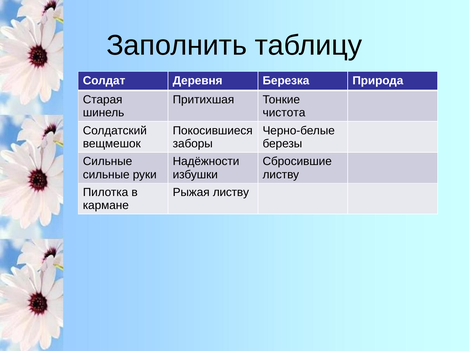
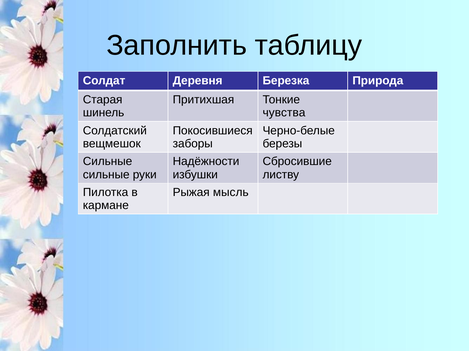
чистота: чистота -> чувства (284, 113)
Рыжая листву: листву -> мысль (231, 193)
